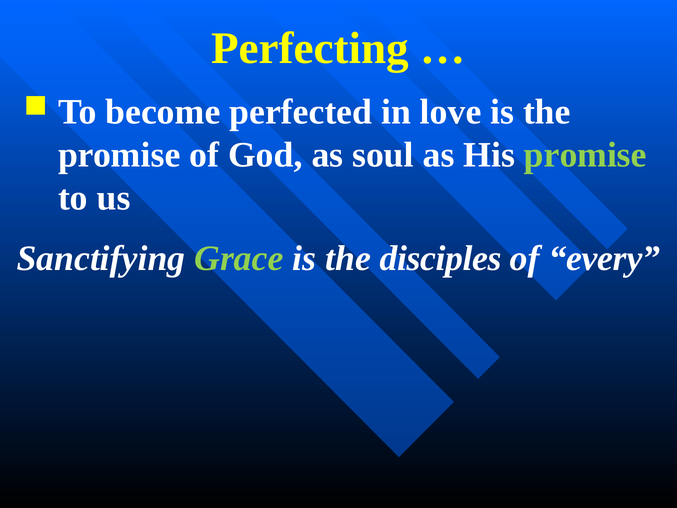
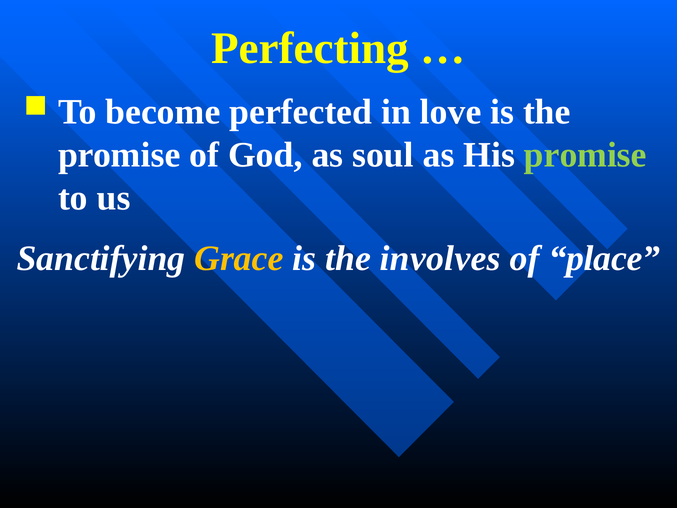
Grace colour: light green -> yellow (239, 259)
disciples: disciples -> involves (440, 259)
every: every -> place (604, 259)
